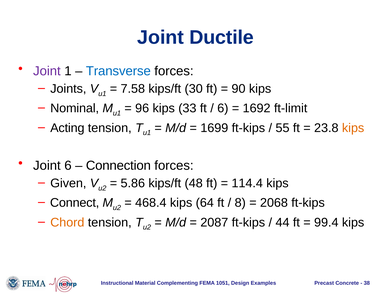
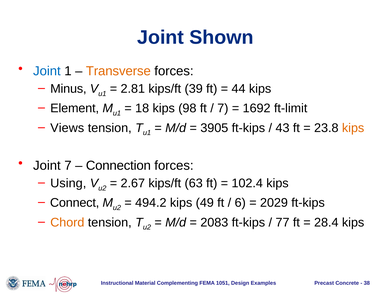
Ductile: Ductile -> Shown (221, 37)
Joint colour: purple -> blue (47, 71)
Transverse colour: blue -> orange (118, 71)
Joints: Joints -> Minus (68, 89)
7.58: 7.58 -> 2.81 (133, 89)
30: 30 -> 39 (194, 89)
90: 90 -> 44 (239, 89)
Nominal: Nominal -> Element (75, 108)
96: 96 -> 18 (142, 108)
33: 33 -> 98 (187, 108)
6: 6 -> 7 (223, 108)
Acting: Acting -> Views (67, 128)
1699: 1699 -> 3905 (214, 128)
55: 55 -> 43 (282, 128)
Joint 6: 6 -> 7 (68, 165)
Given: Given -> Using (68, 183)
5.86: 5.86 -> 2.67 (133, 183)
48: 48 -> 63 (194, 183)
114.4: 114.4 -> 102.4 (247, 183)
468.4: 468.4 -> 494.2 (151, 203)
64: 64 -> 49 (205, 203)
8: 8 -> 6 (240, 203)
2068: 2068 -> 2029 (274, 203)
2087: 2087 -> 2083 (214, 222)
44: 44 -> 77 (282, 222)
99.4: 99.4 -> 28.4 (326, 222)
